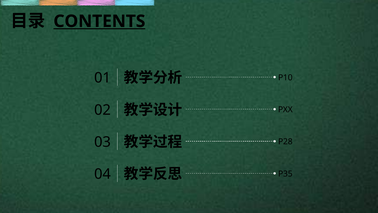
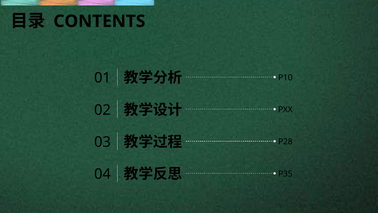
CONTENTS underline: present -> none (99, 21)
